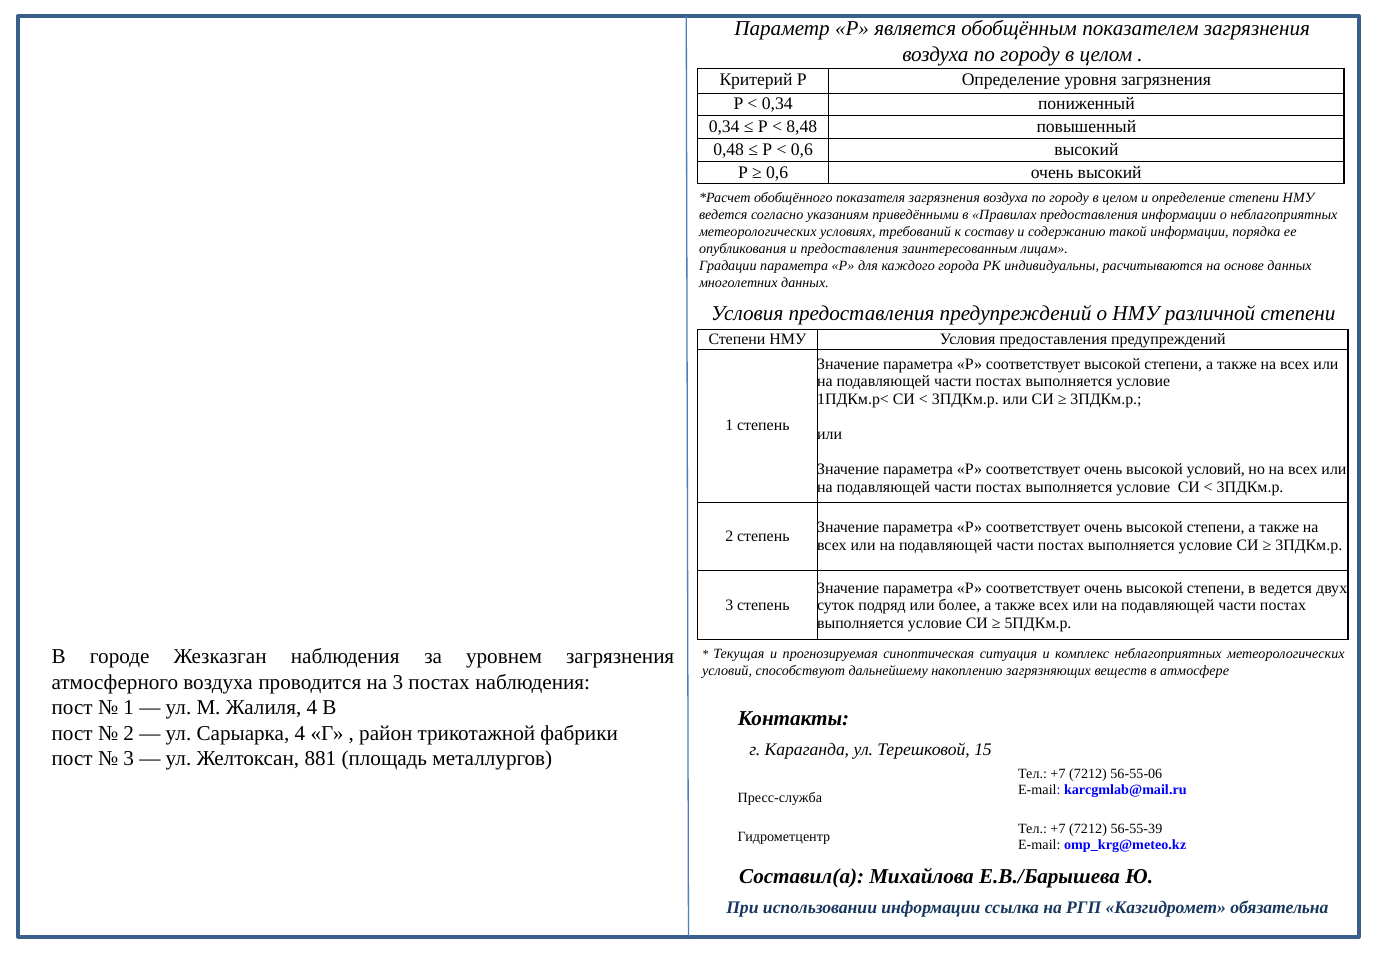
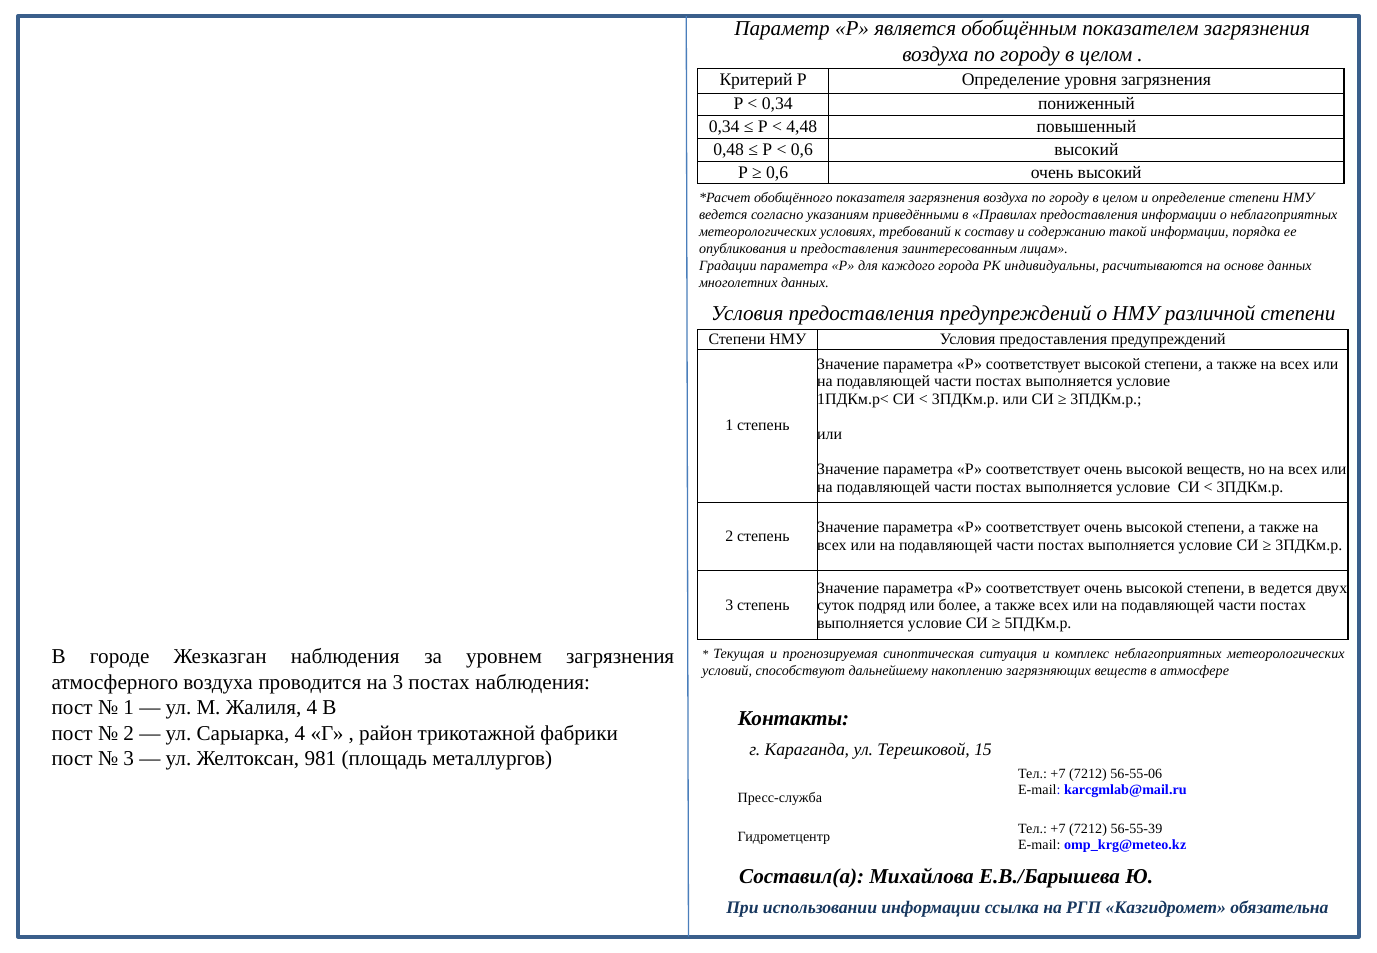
8,48: 8,48 -> 4,48 (802, 127)
высокой условий: условий -> веществ (1216, 470)
881: 881 -> 981 (320, 759)
